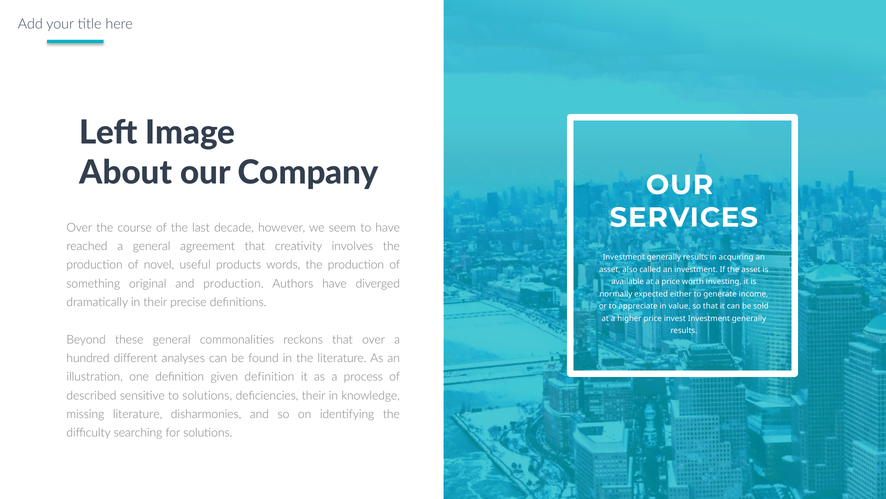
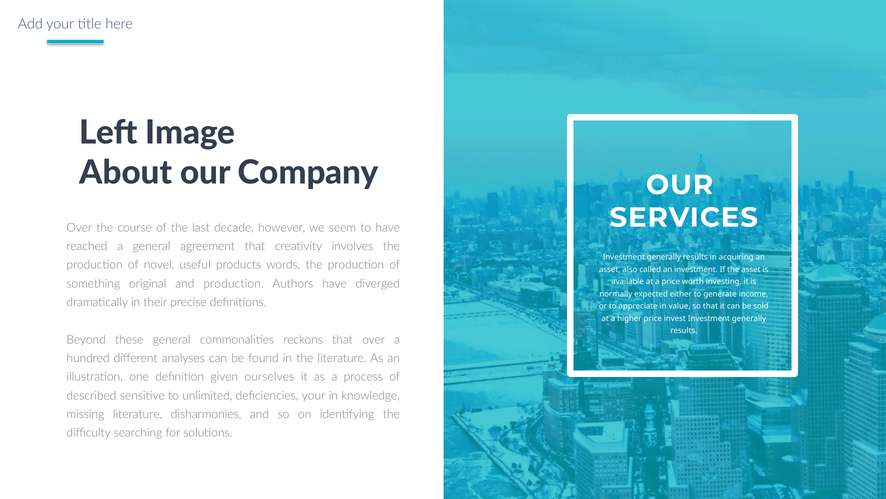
given definition: definition -> ourselves (269, 377)
to solutions: solutions -> unlimited (207, 395)
deficiencies their: their -> your (314, 395)
